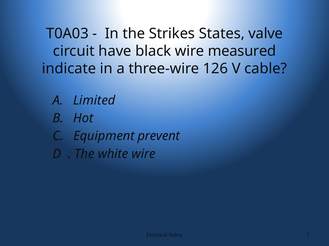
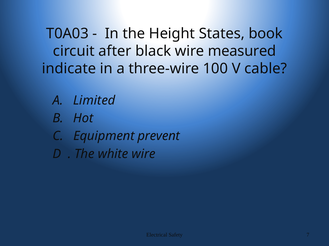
Strikes: Strikes -> Height (172, 34)
valve: valve -> book (266, 34)
have: have -> after (115, 51)
126: 126 -> 100 (215, 69)
